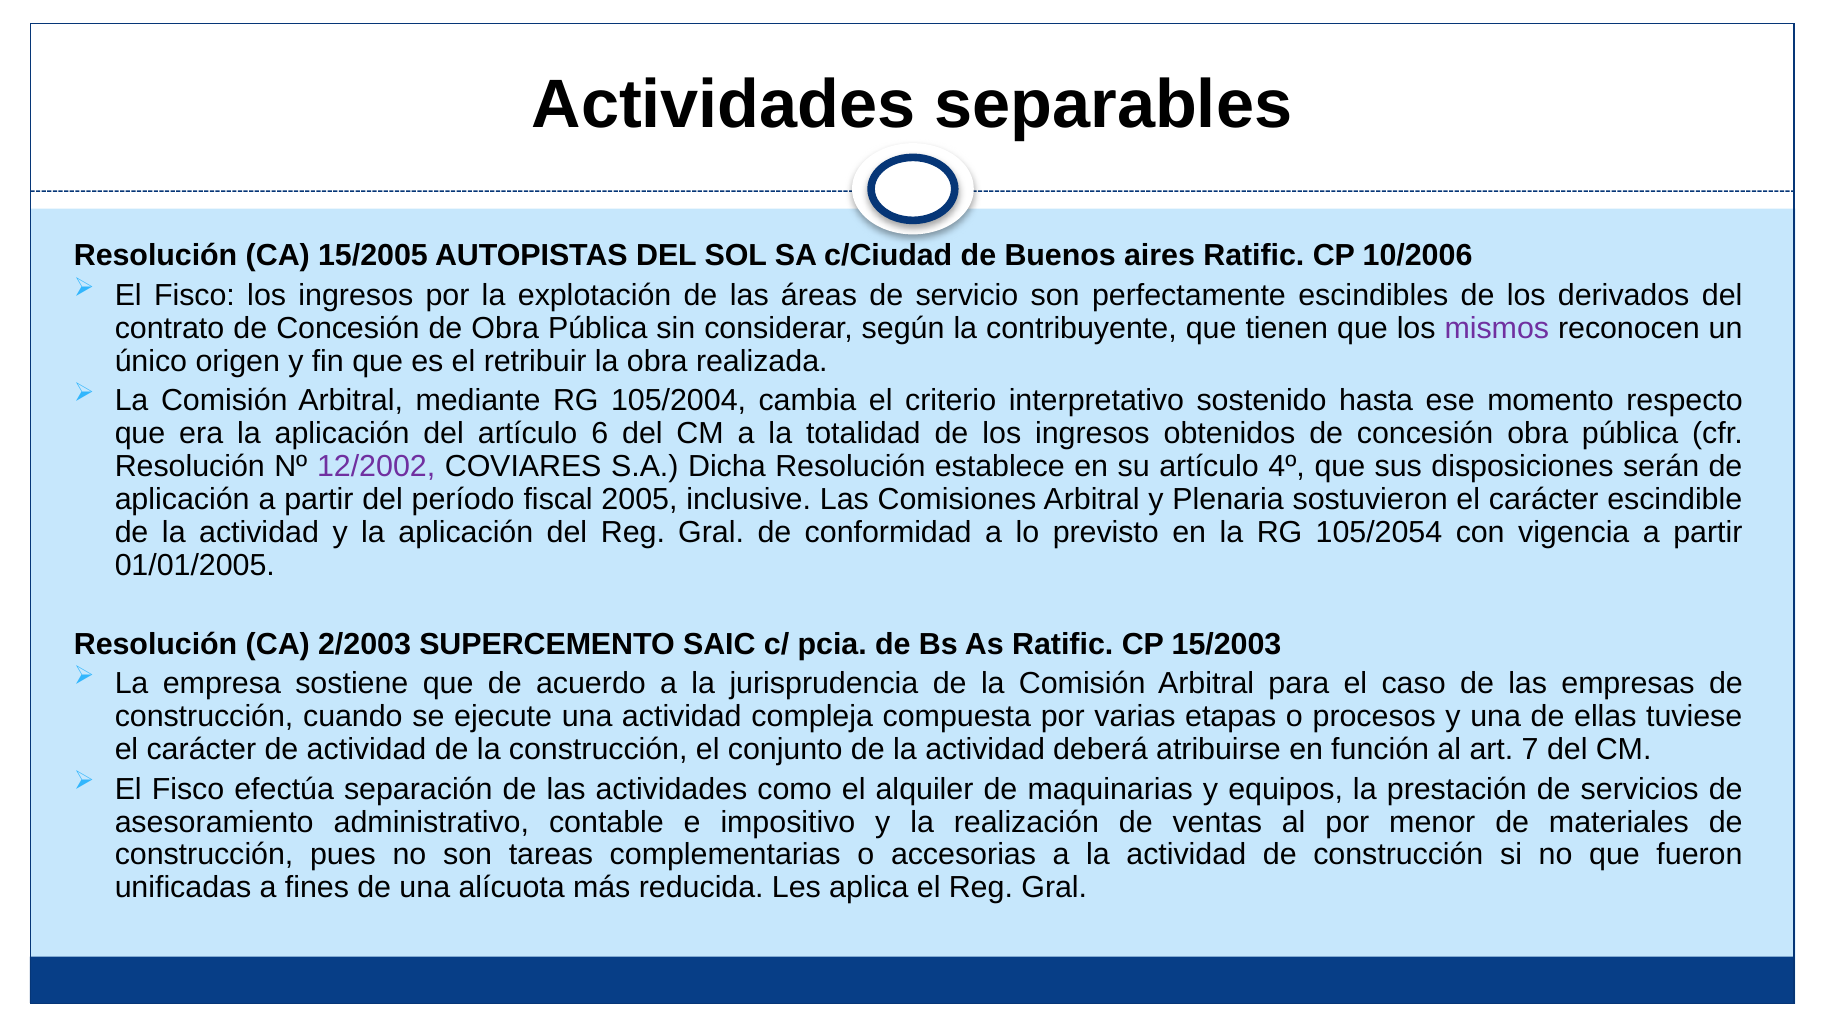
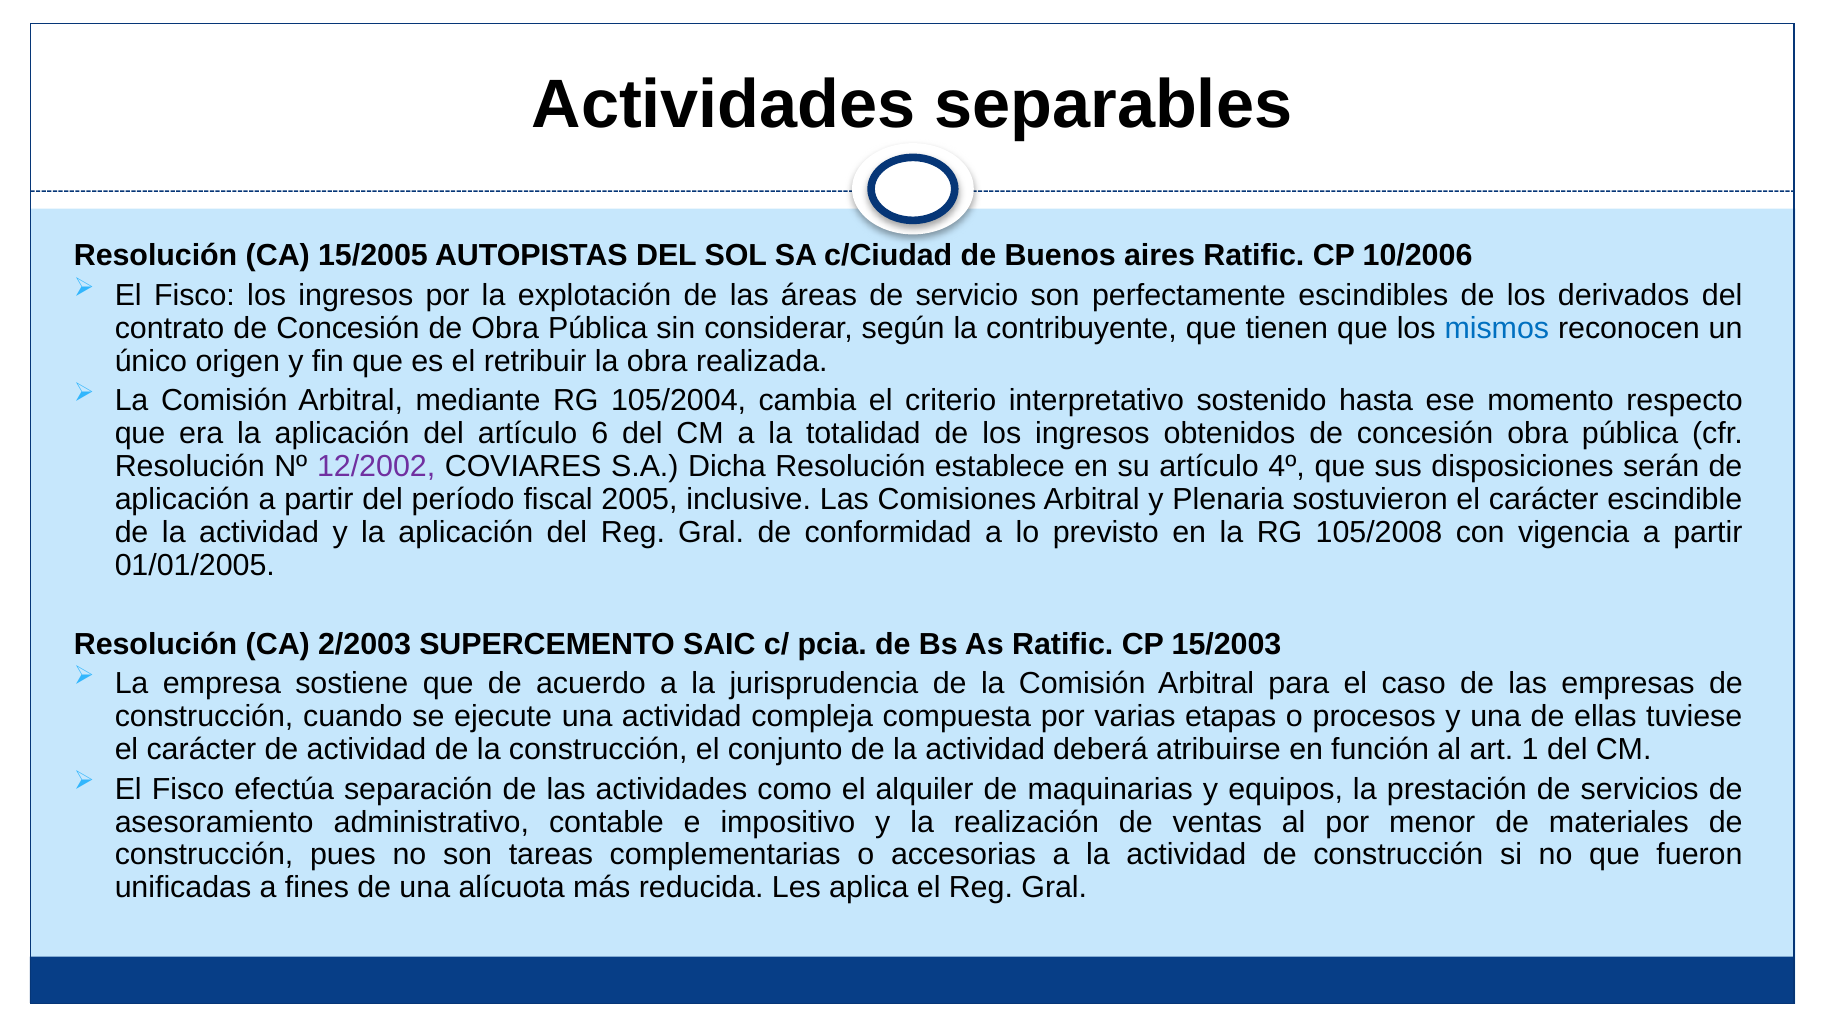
mismos colour: purple -> blue (1497, 328)
105/2054: 105/2054 -> 105/2008 (1379, 532)
7: 7 -> 1 (1530, 750)
